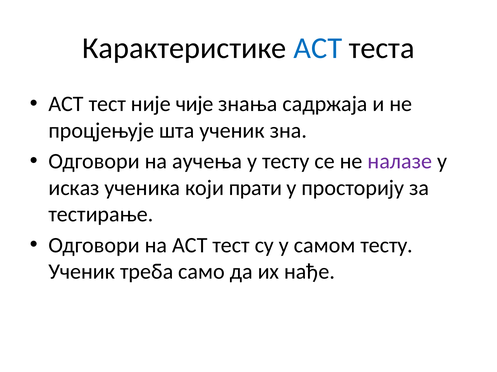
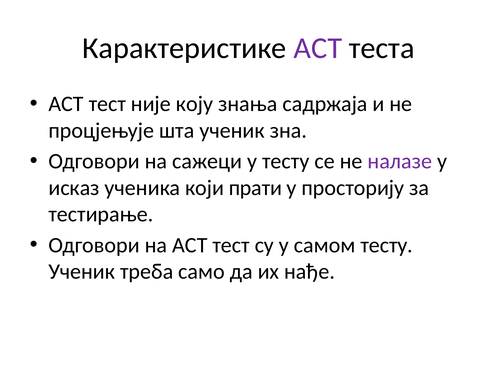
ACT colour: blue -> purple (318, 48)
чије: чије -> коју (195, 104)
аучења: аучења -> сажеци (207, 162)
